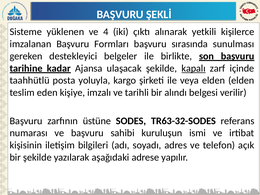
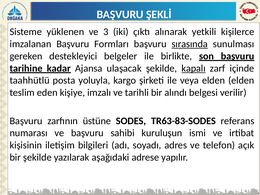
4: 4 -> 3 (106, 32)
sırasında underline: none -> present (190, 44)
TR63-32-SODES: TR63-32-SODES -> TR63-83-SODES (183, 121)
